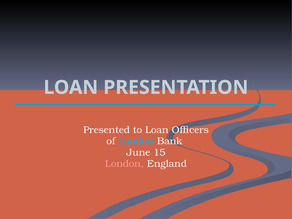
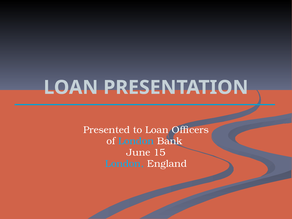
London colour: pink -> light blue (125, 164)
